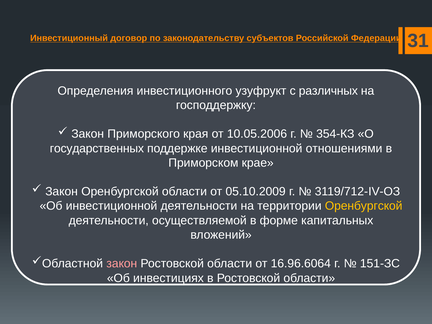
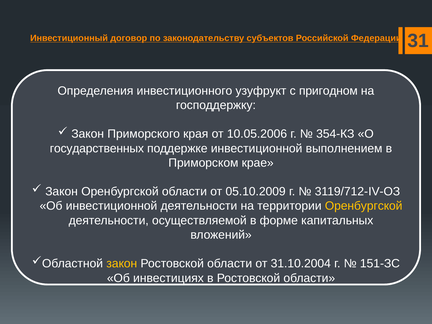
различных: различных -> пригодном (328, 91)
отношениями: отношениями -> выполнением (344, 148)
закон colour: pink -> yellow (122, 264)
16.96.6064: 16.96.6064 -> 31.10.2004 (301, 264)
